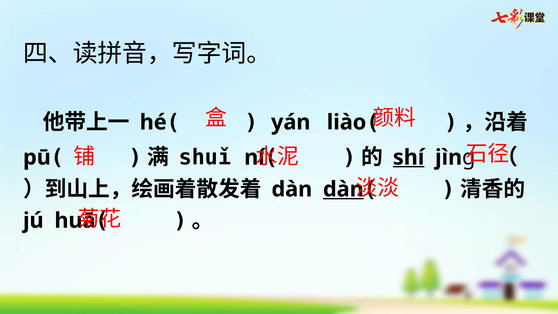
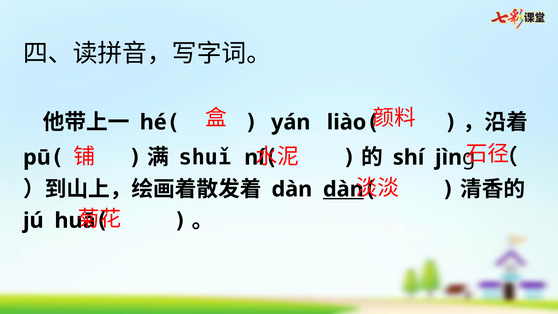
shí underline: present -> none (409, 157)
